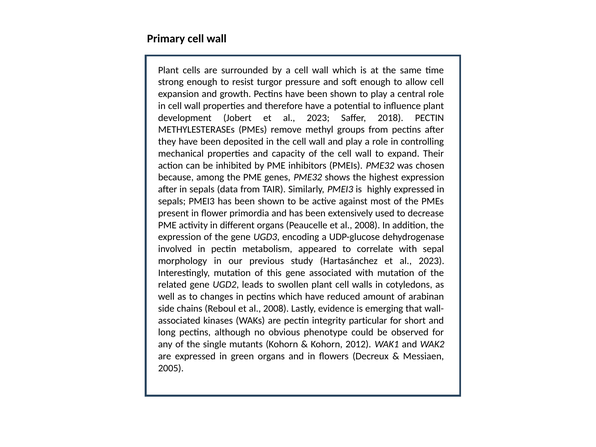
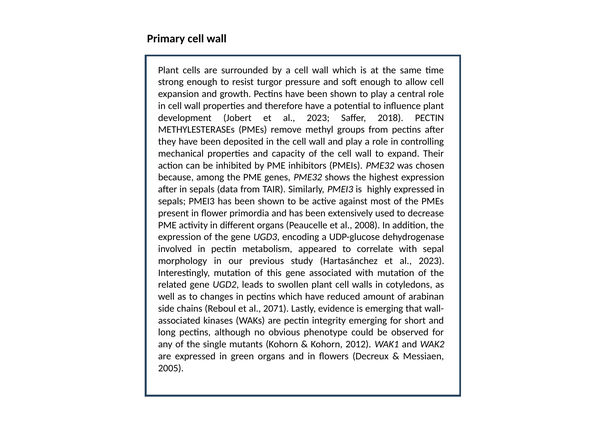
Reboul et al 2008: 2008 -> 2071 (276, 308)
integrity particular: particular -> emerging (368, 320)
